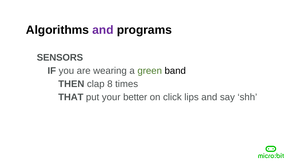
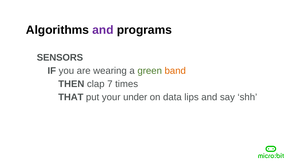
band colour: black -> orange (175, 71)
8: 8 -> 7 (110, 84)
better: better -> under (135, 97)
click: click -> data (172, 97)
